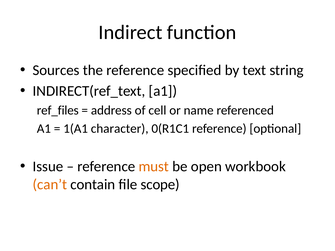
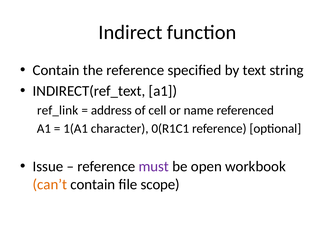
Sources: Sources -> Contain (56, 70)
ref_files: ref_files -> ref_link (58, 110)
must colour: orange -> purple (154, 167)
